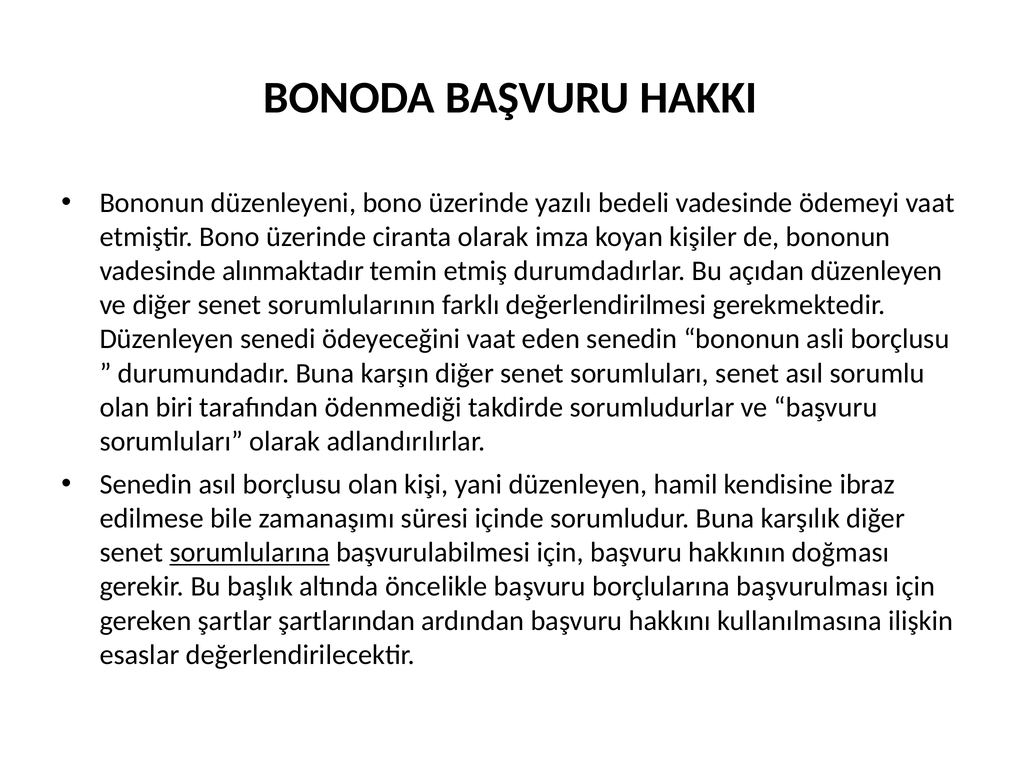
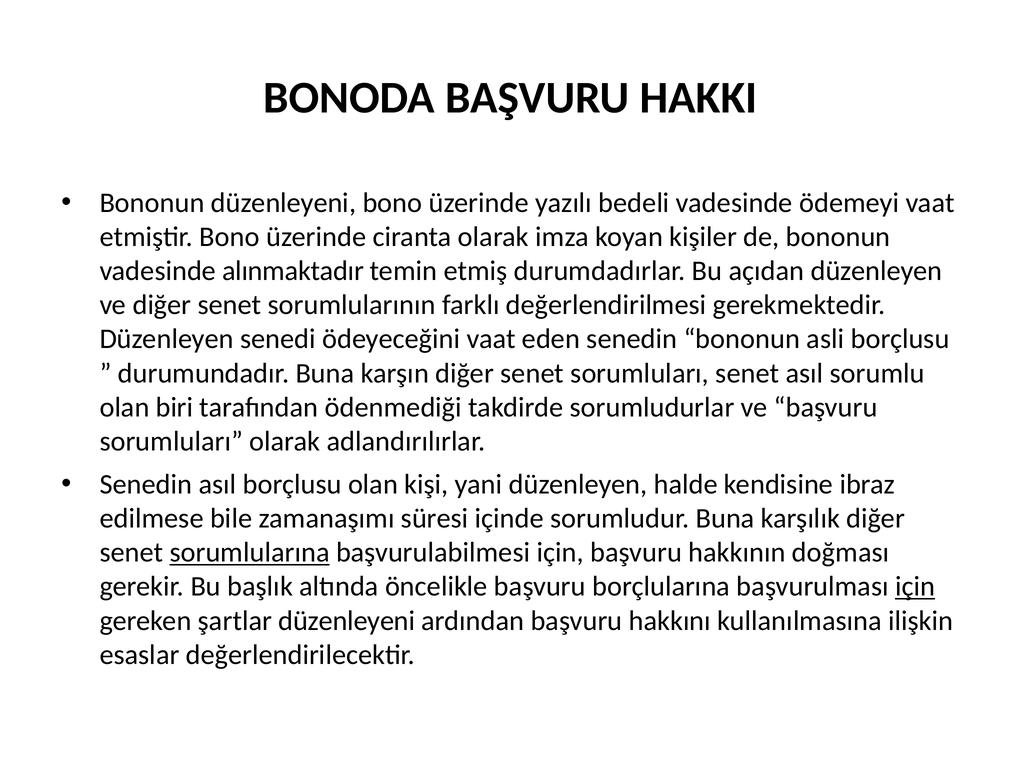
hamil: hamil -> halde (686, 484)
için underline: none -> present (915, 586)
şartlar şartlarından: şartlarından -> düzenleyeni (347, 620)
